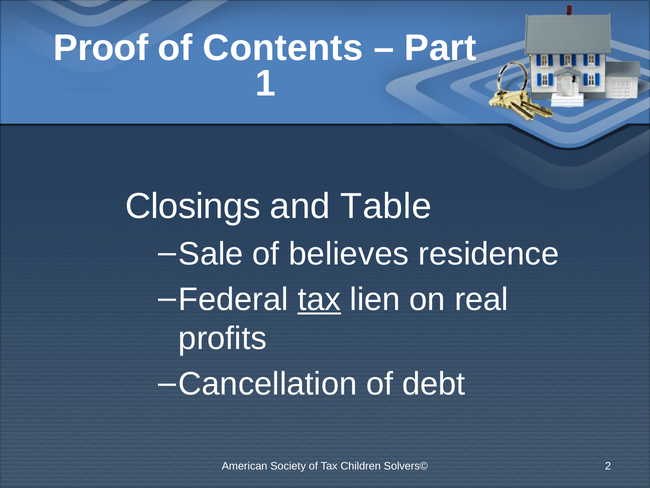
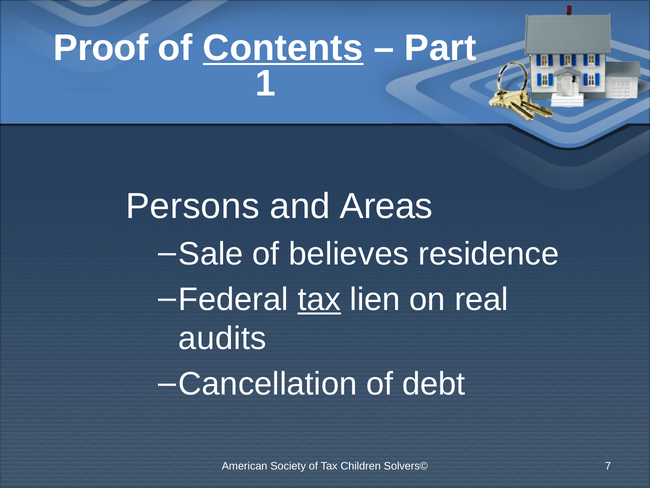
Contents underline: none -> present (283, 48)
Closings: Closings -> Persons (193, 206)
Table: Table -> Areas (386, 206)
profits: profits -> audits (223, 338)
2: 2 -> 7 (608, 466)
